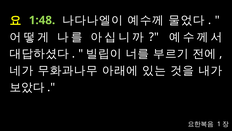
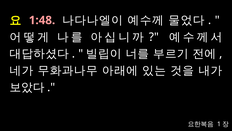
1:48 colour: light green -> pink (42, 20)
